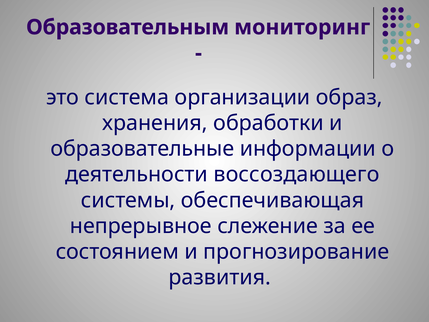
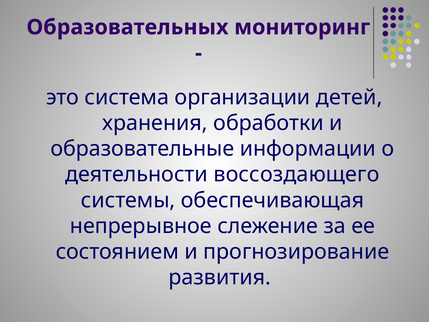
Образовательным: Образовательным -> Образовательных (127, 27)
образ: образ -> детей (349, 97)
